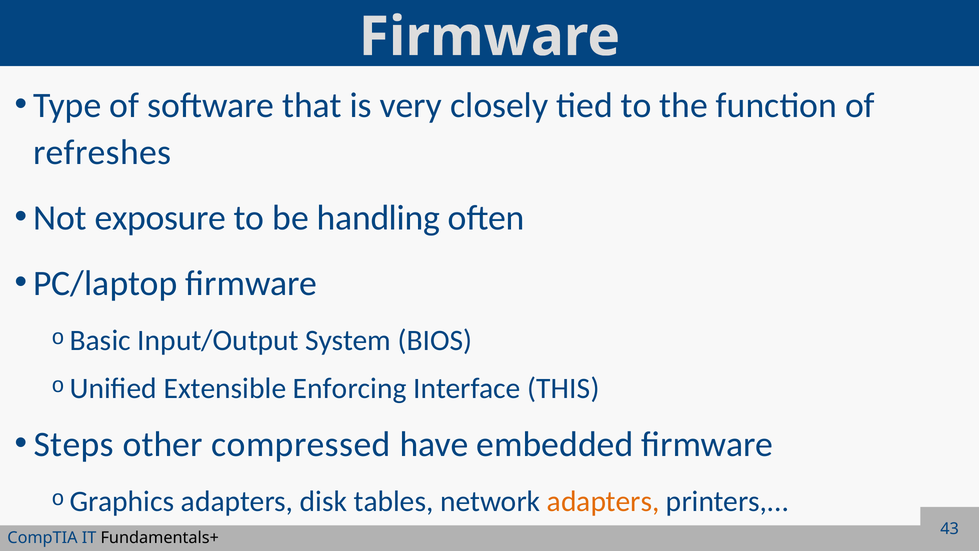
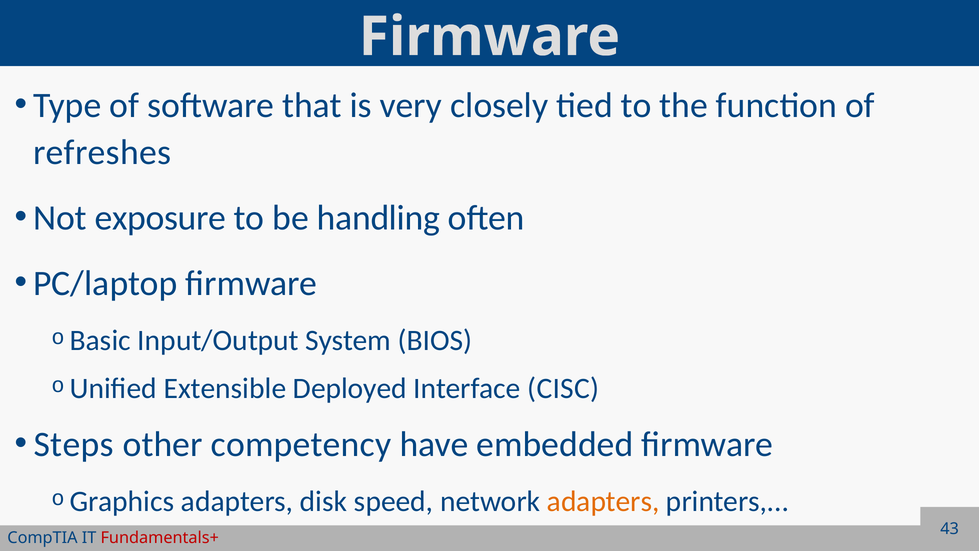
Enforcing: Enforcing -> Deployed (350, 388)
THIS: THIS -> CISC (563, 388)
compressed: compressed -> competency (301, 444)
tables: tables -> speed (394, 501)
Fundamentals+ colour: black -> red (160, 538)
